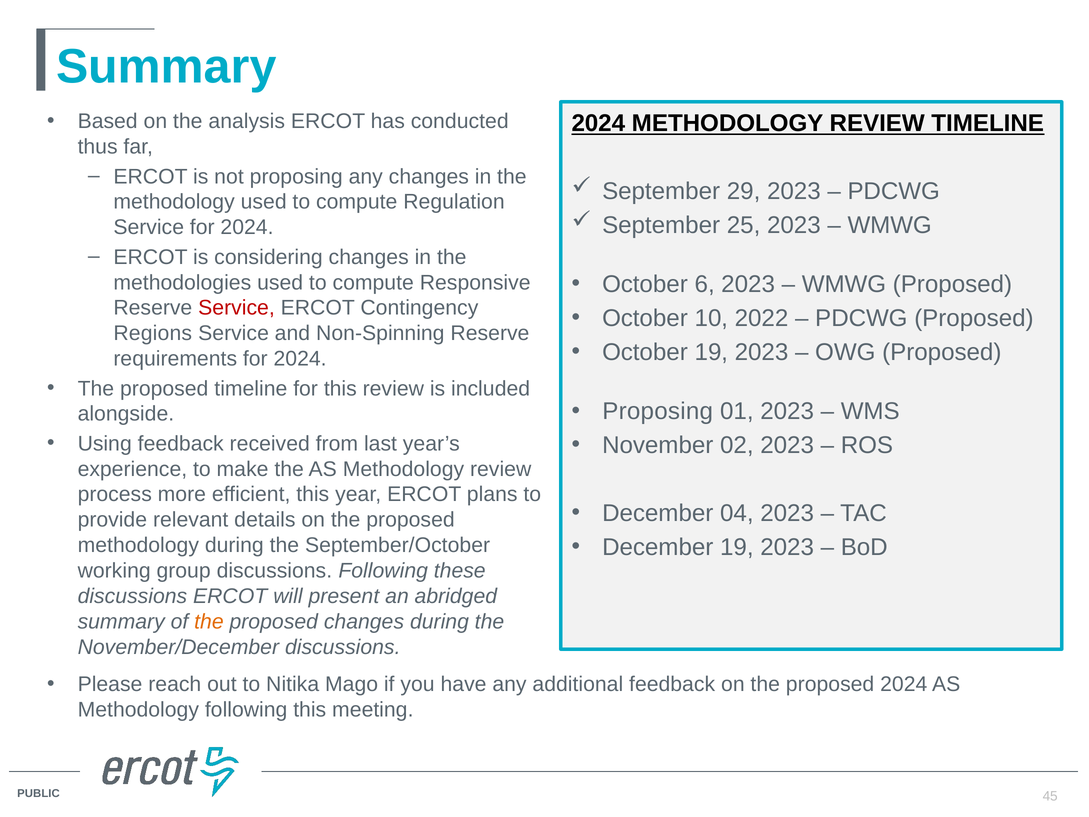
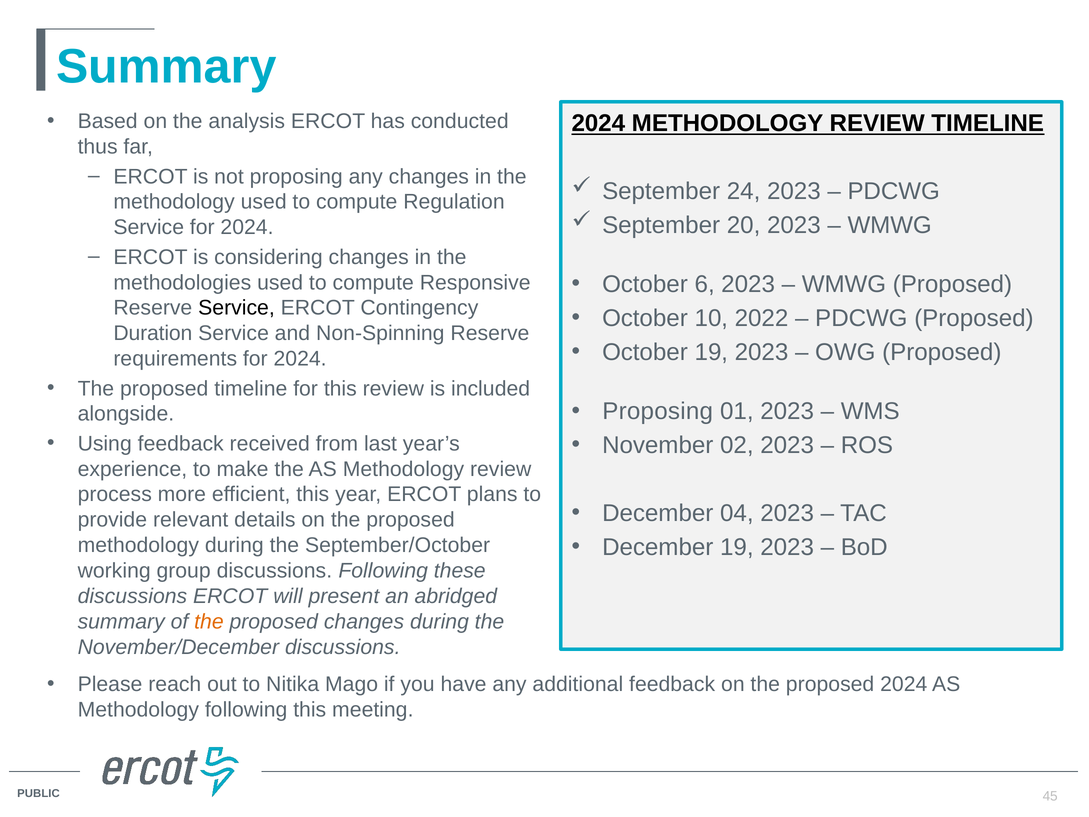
29: 29 -> 24 (744, 191)
25: 25 -> 20 (744, 225)
Service colour: red -> black (236, 308)
Regions: Regions -> Duration (153, 333)
